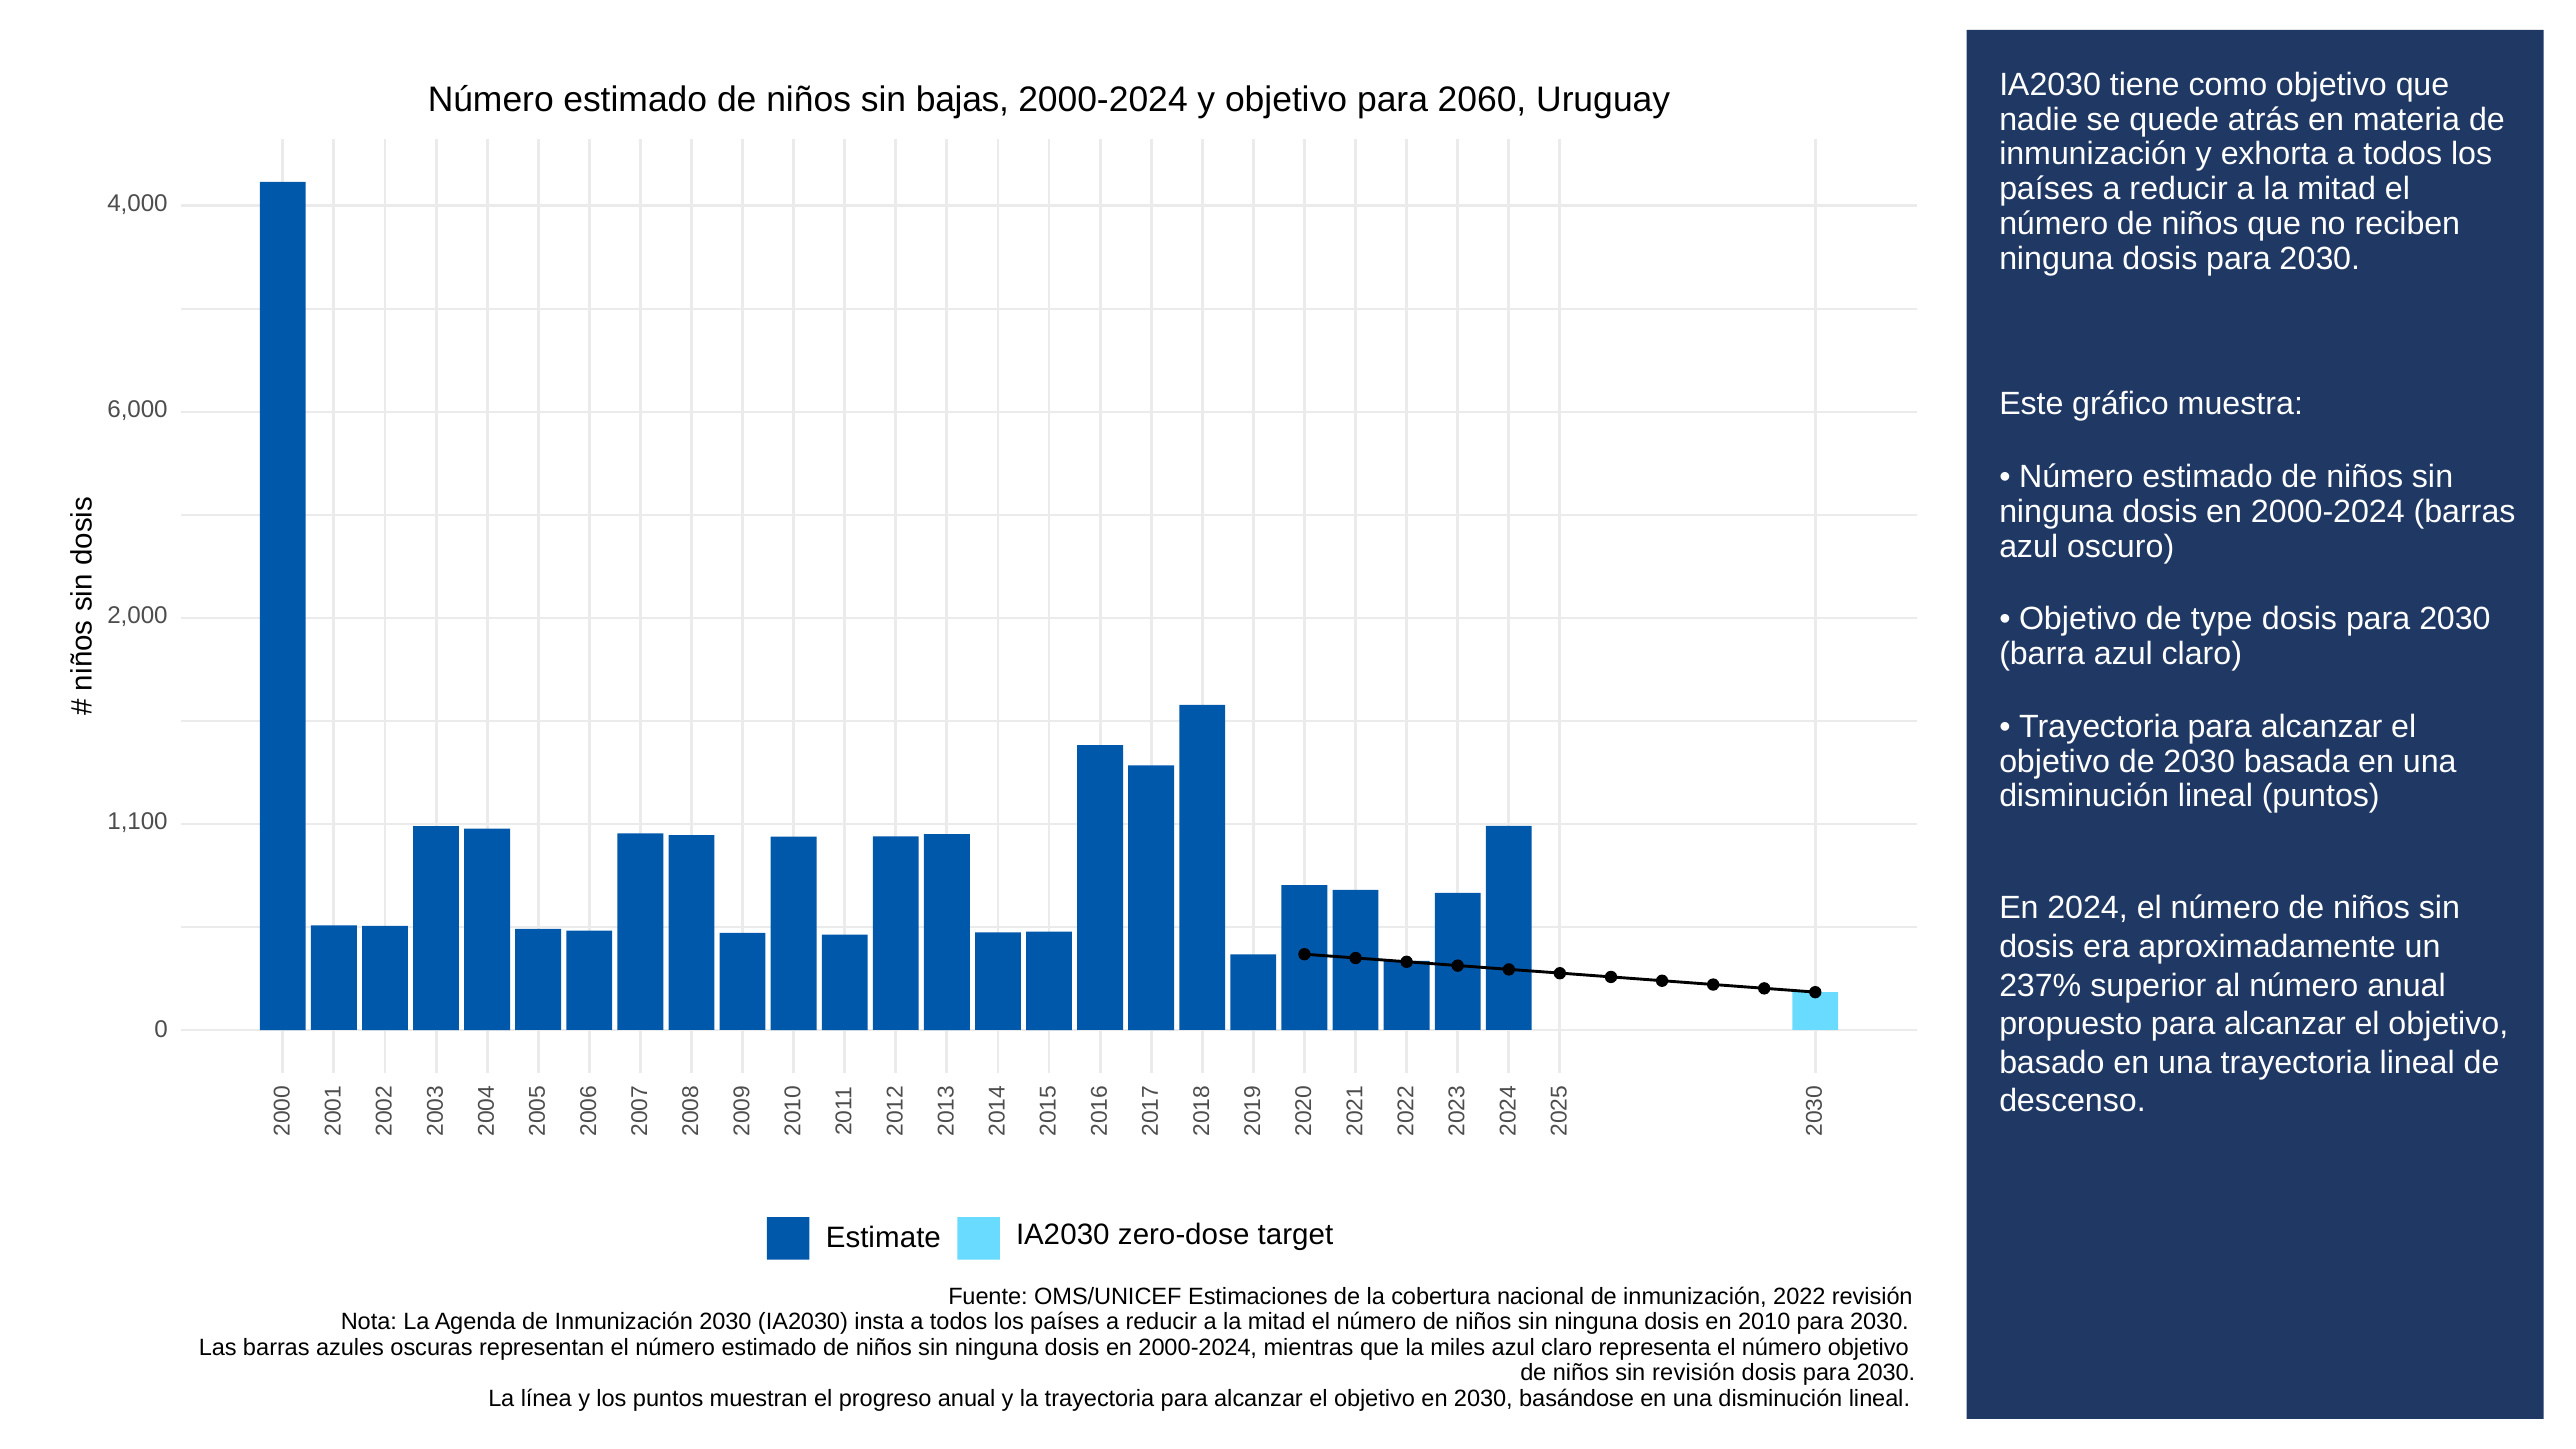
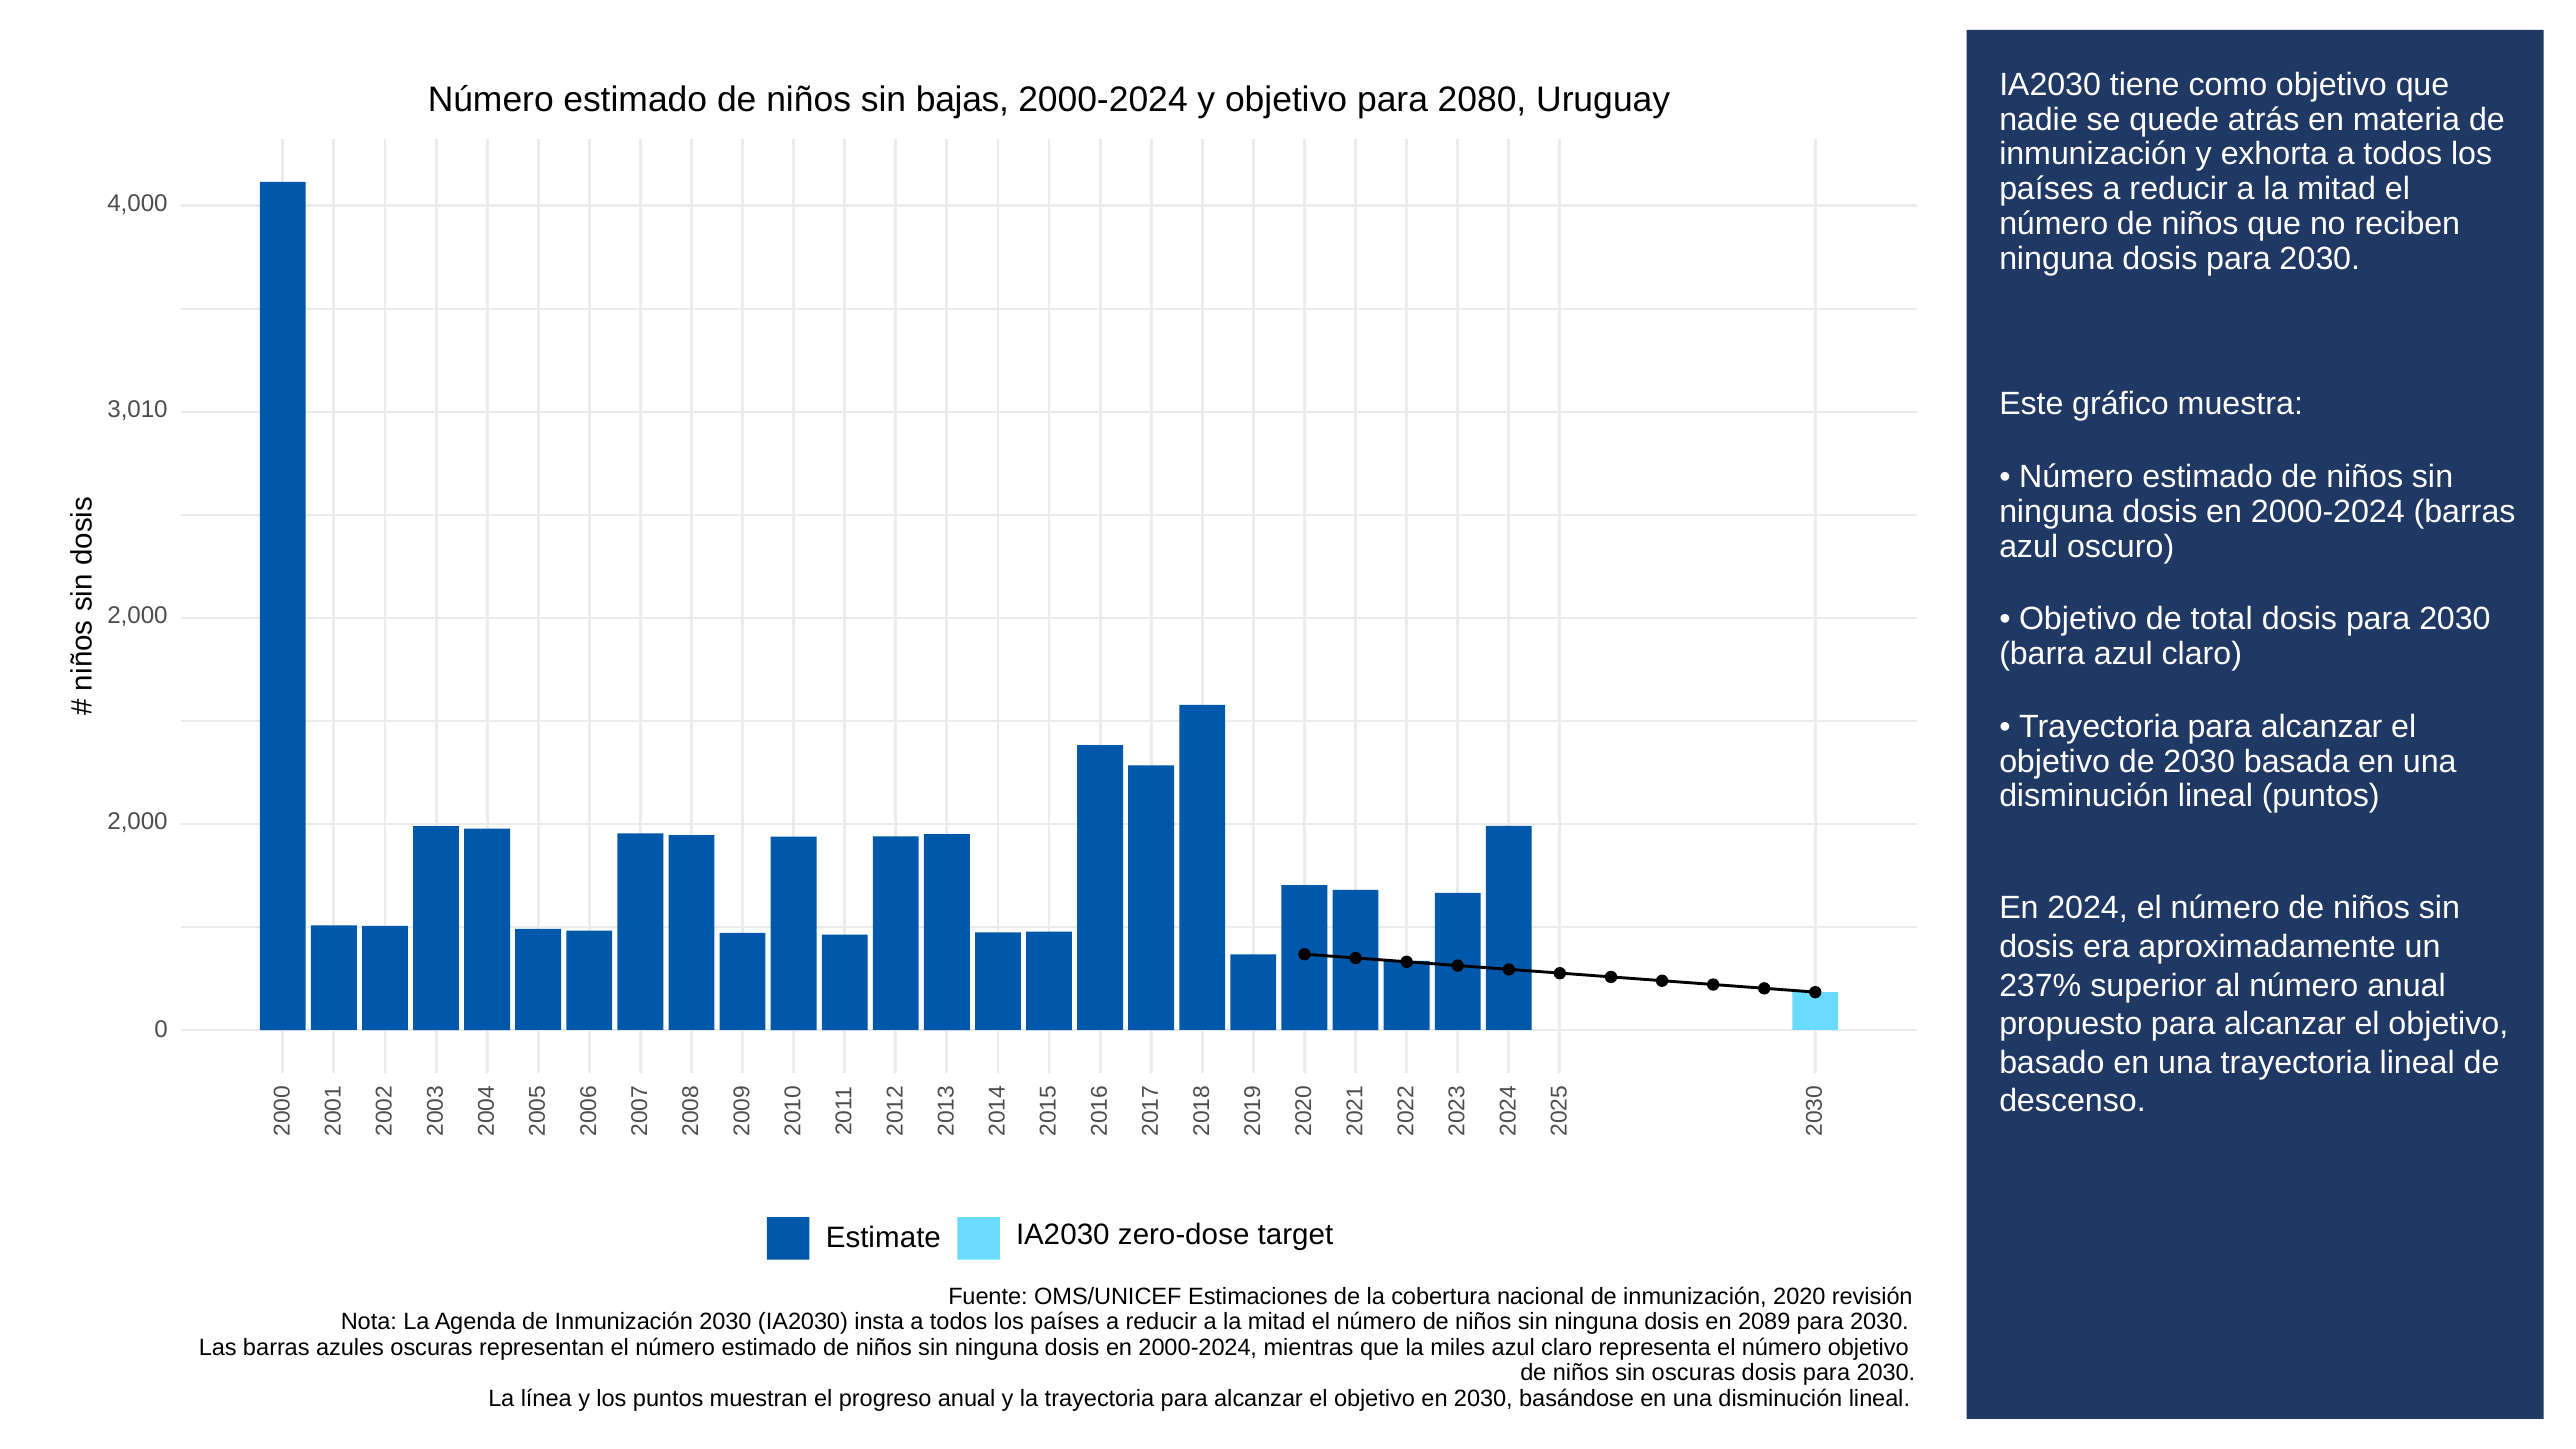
2060: 2060 -> 2080 (1482, 100)
6,000: 6,000 -> 3,010 (138, 410)
type: type -> total (2222, 619)
1,100: 1,100 -> 2,000 (138, 822)
2022: 2022 -> 2020 (1799, 1297)
2010: 2010 -> 2089 (1764, 1322)
sin revisión: revisión -> oscuras (1694, 1373)
